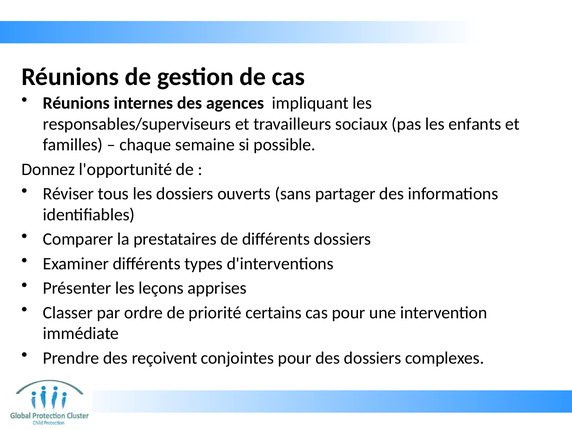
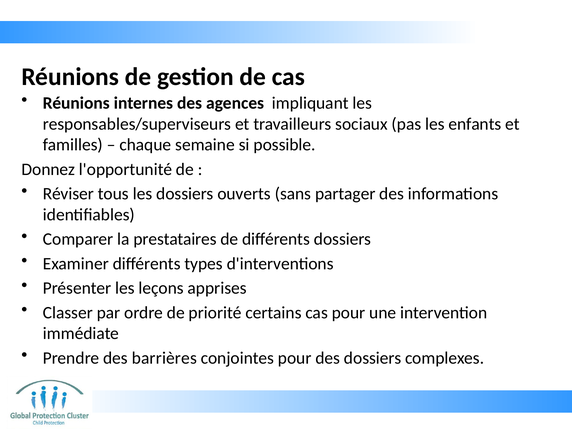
reçoivent: reçoivent -> barrières (164, 358)
